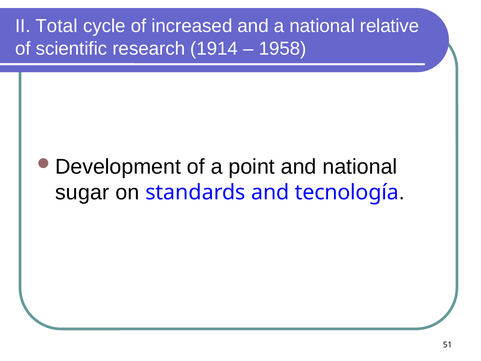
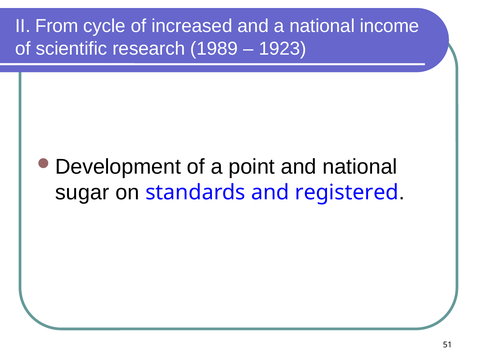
Total: Total -> From (57, 26)
relative: relative -> income (390, 26)
1914: 1914 -> 1989 (214, 49)
1958: 1958 -> 1923 (283, 49)
tecnología: tecnología -> registered (347, 192)
